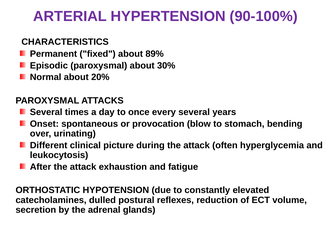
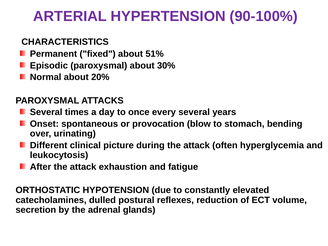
89%: 89% -> 51% (155, 54)
